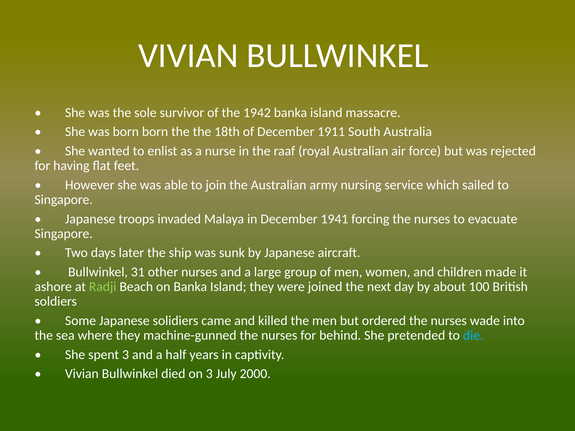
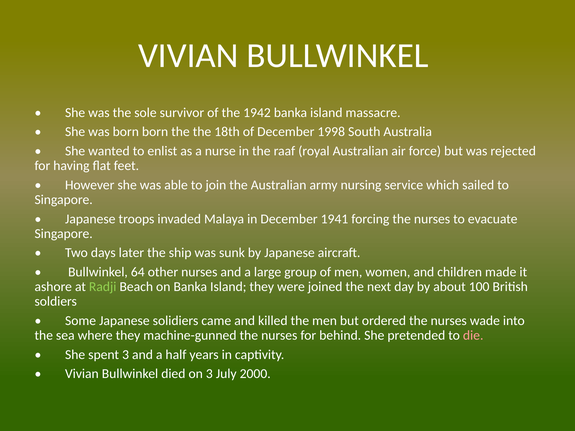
1911: 1911 -> 1998 (331, 132)
31: 31 -> 64 (138, 272)
die colour: light blue -> pink (473, 335)
